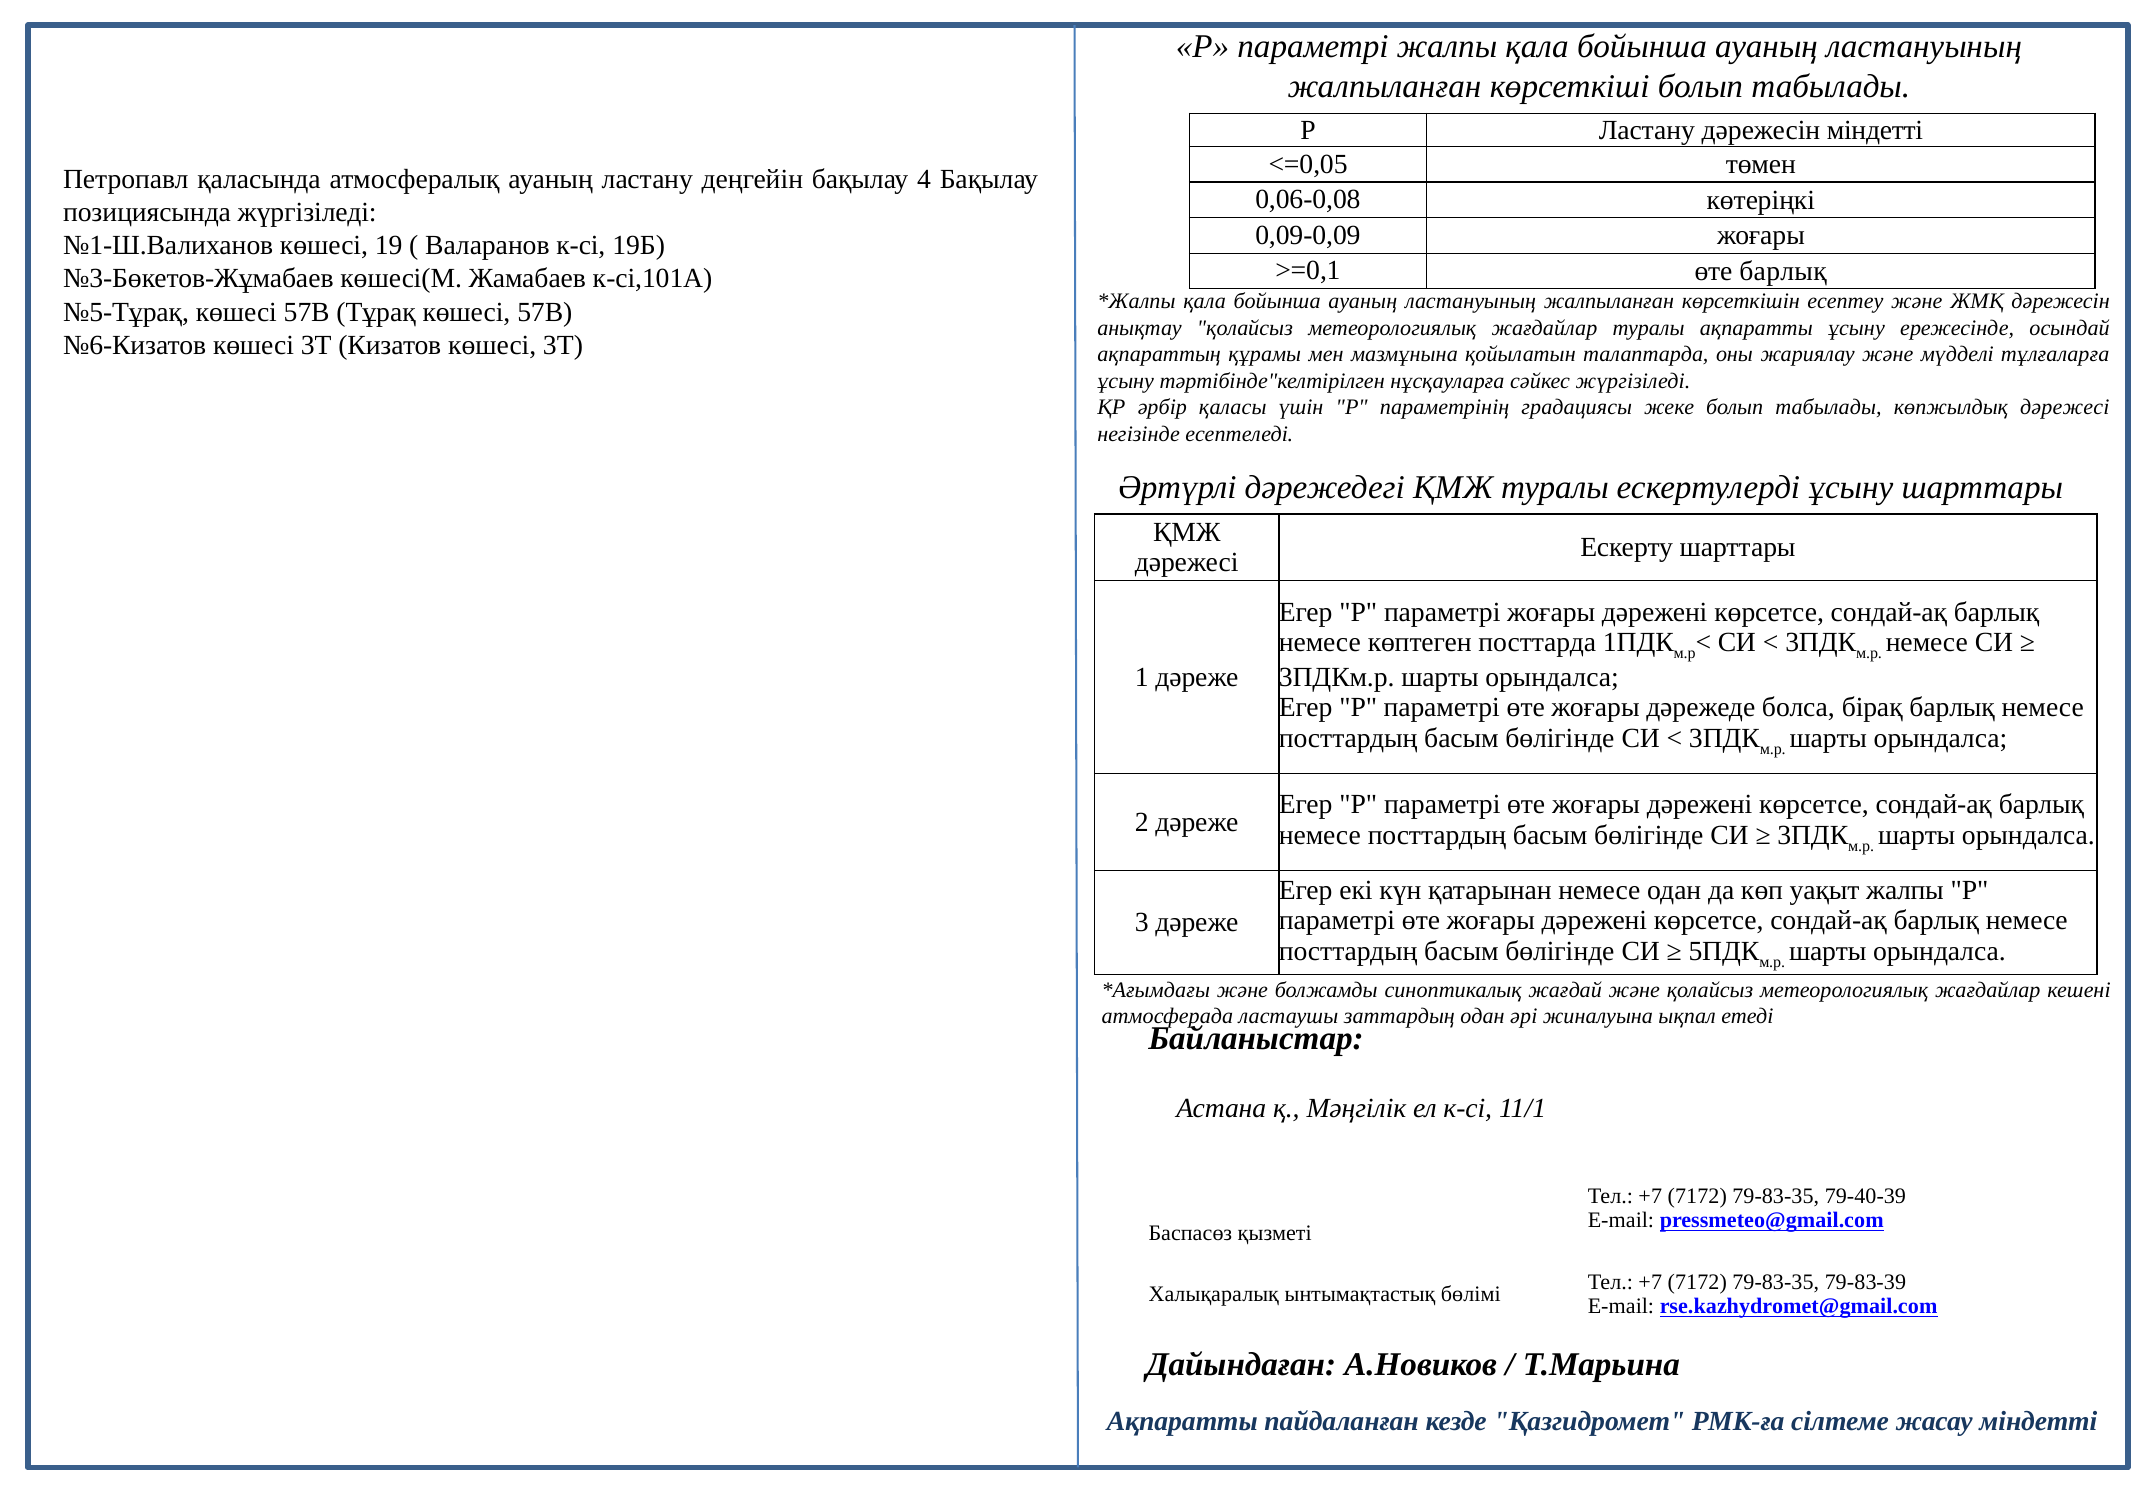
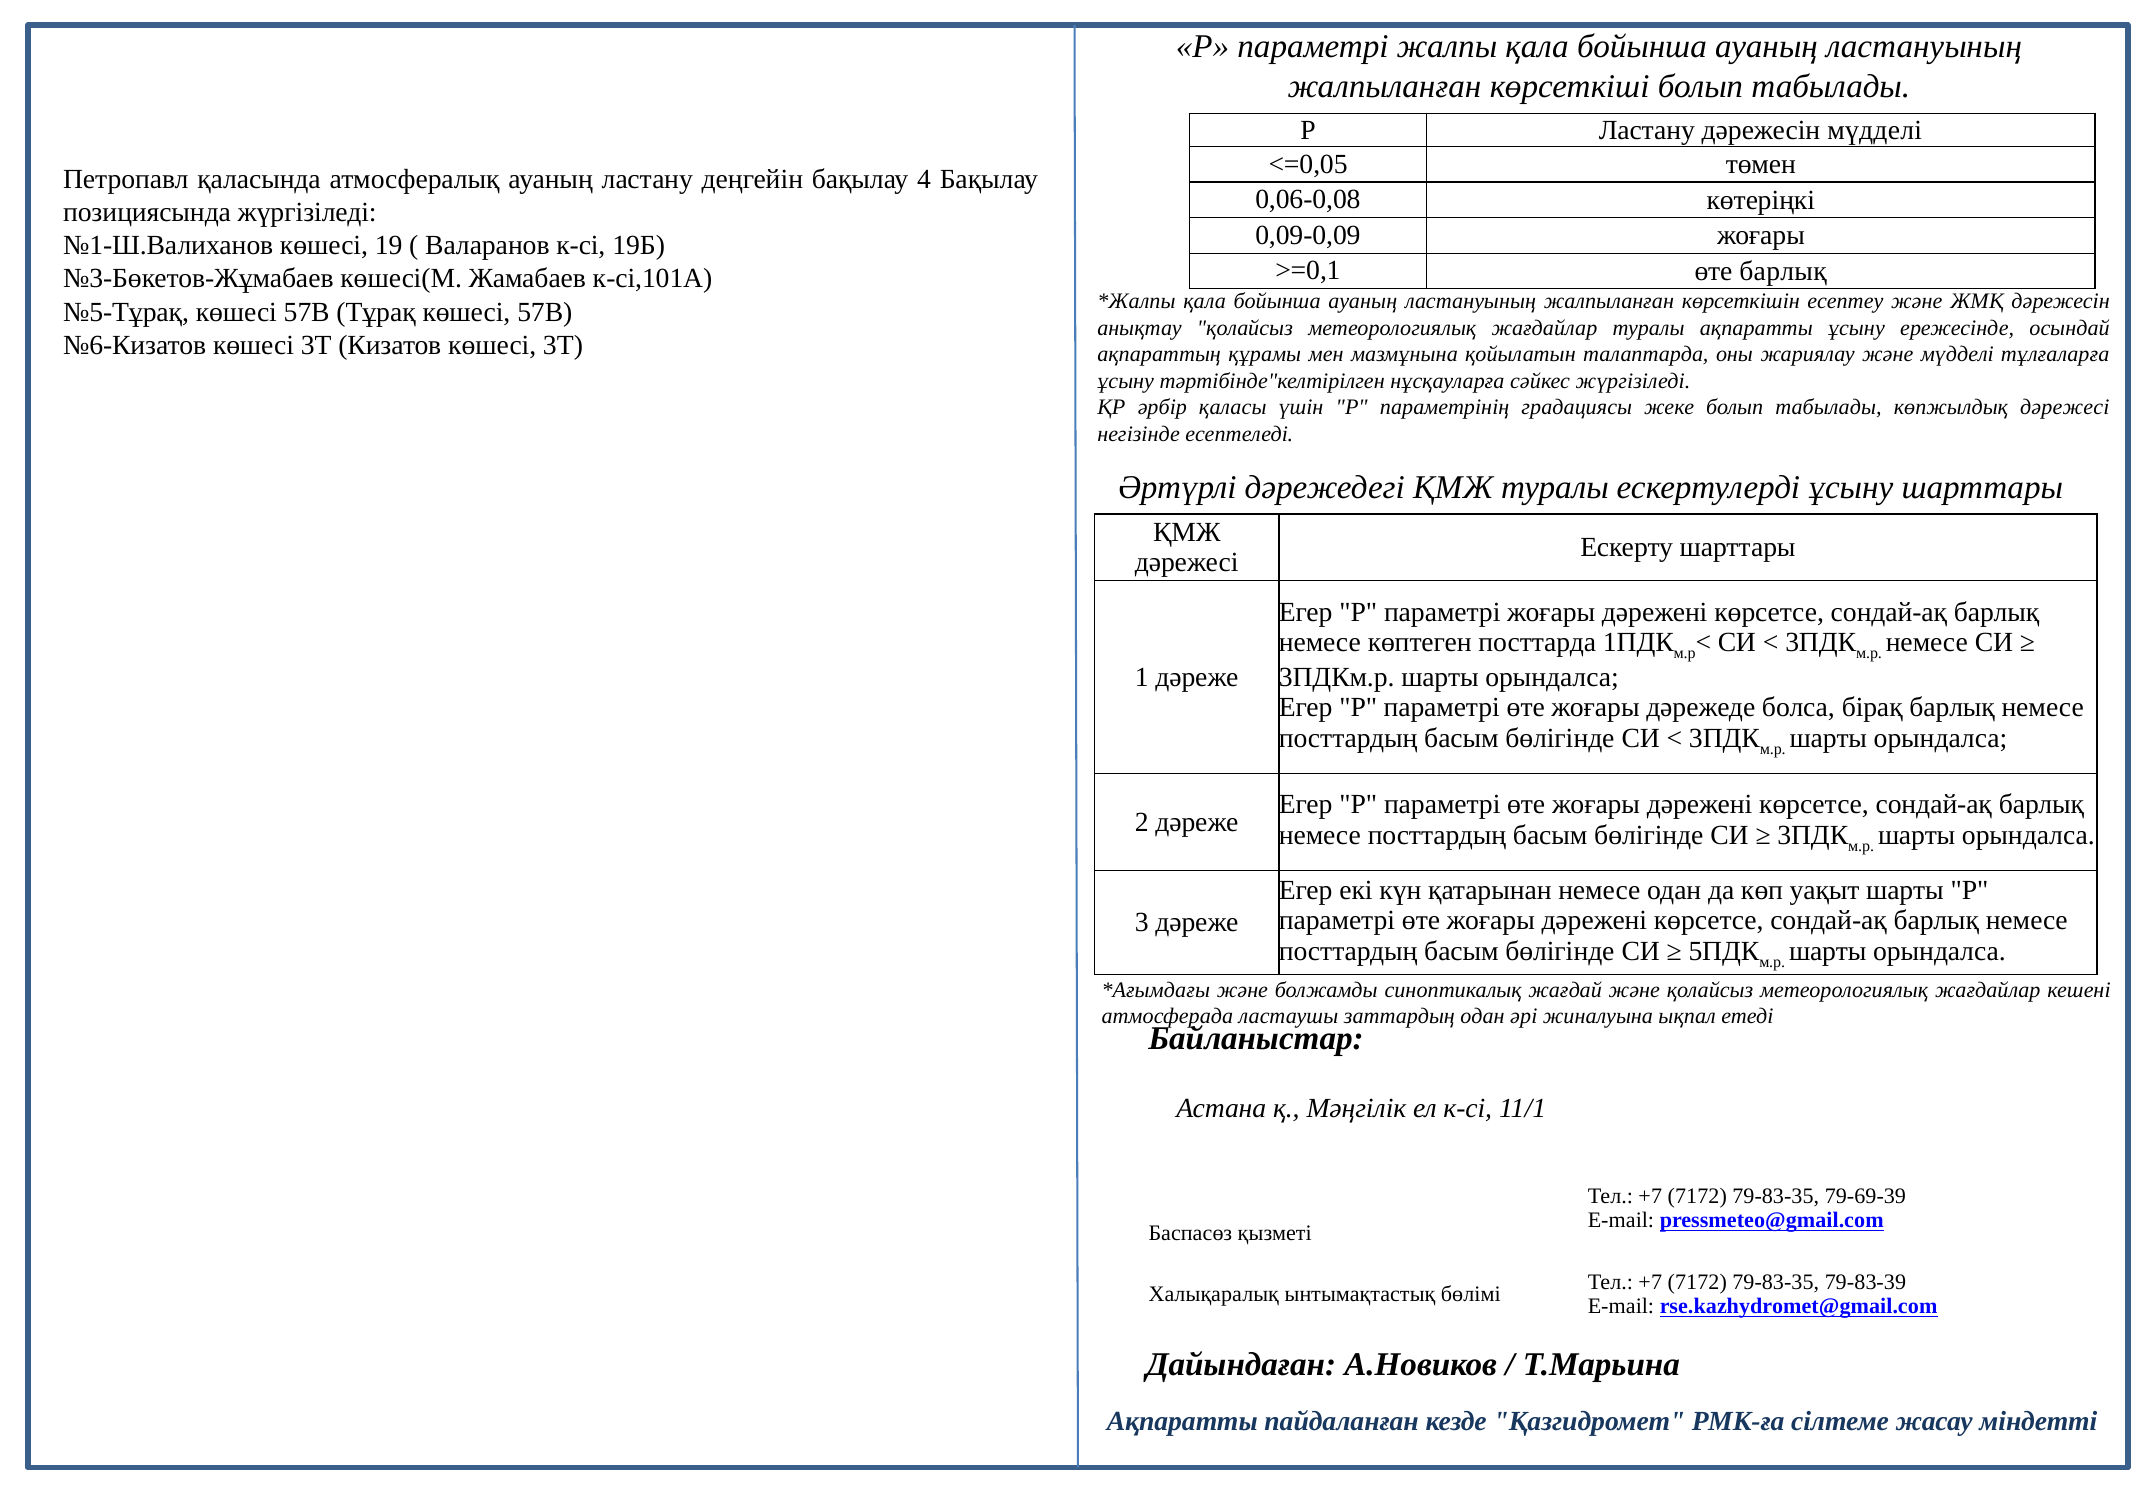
дәрежесін міндетті: міндетті -> мүдделі (1875, 130)
уақыт жалпы: жалпы -> шарты (1905, 890)
79-40-39: 79-40-39 -> 79-69-39 (1865, 1196)
